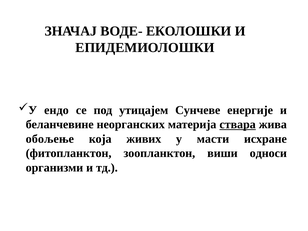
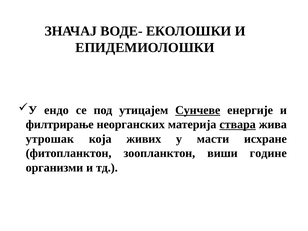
Сунчеве underline: none -> present (198, 110)
беланчевине: беланчевине -> филтрирање (60, 125)
обољење: обољење -> утрошак (50, 139)
односи: односи -> године (268, 153)
